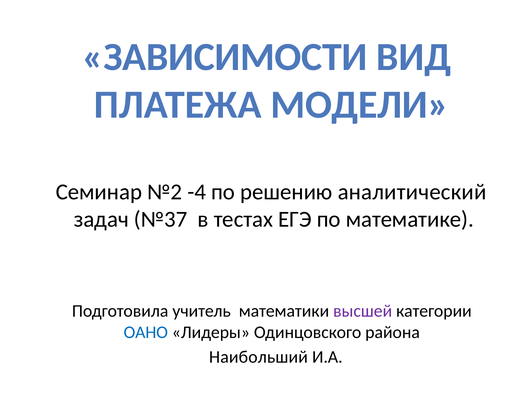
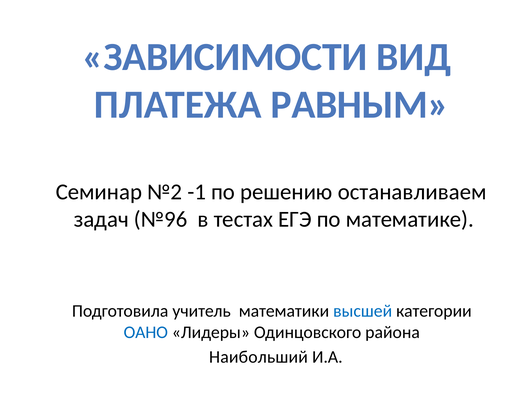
МОДЕЛИ: МОДЕЛИ -> РАВНЫМ (360, 105)
-4: -4 -> -1 (197, 192)
аналитический: аналитический -> останавливаем (412, 192)
№37: №37 -> №96 (161, 219)
высшей colour: purple -> blue (363, 311)
